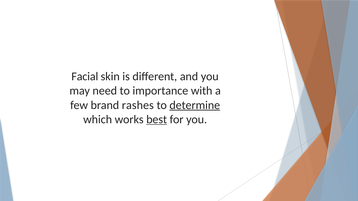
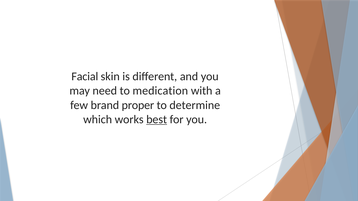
importance: importance -> medication (160, 91)
rashes: rashes -> proper (138, 105)
determine underline: present -> none (195, 105)
